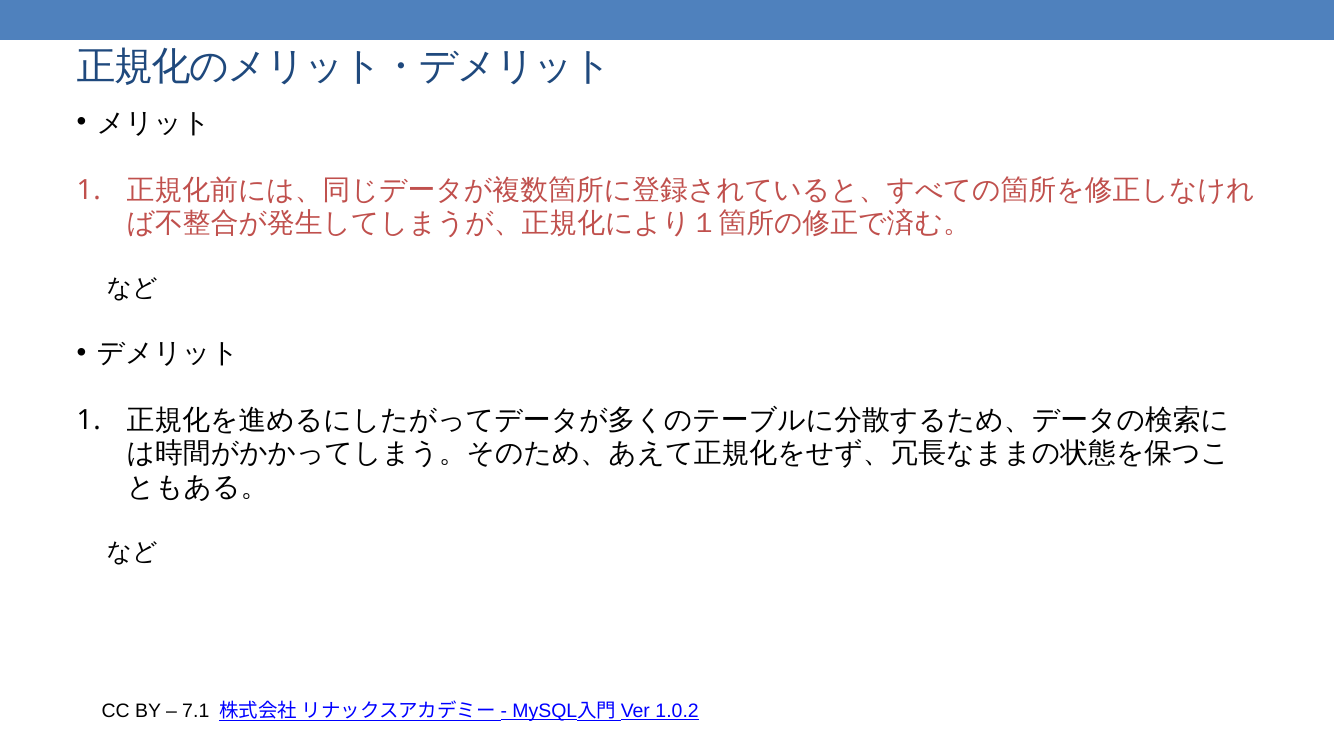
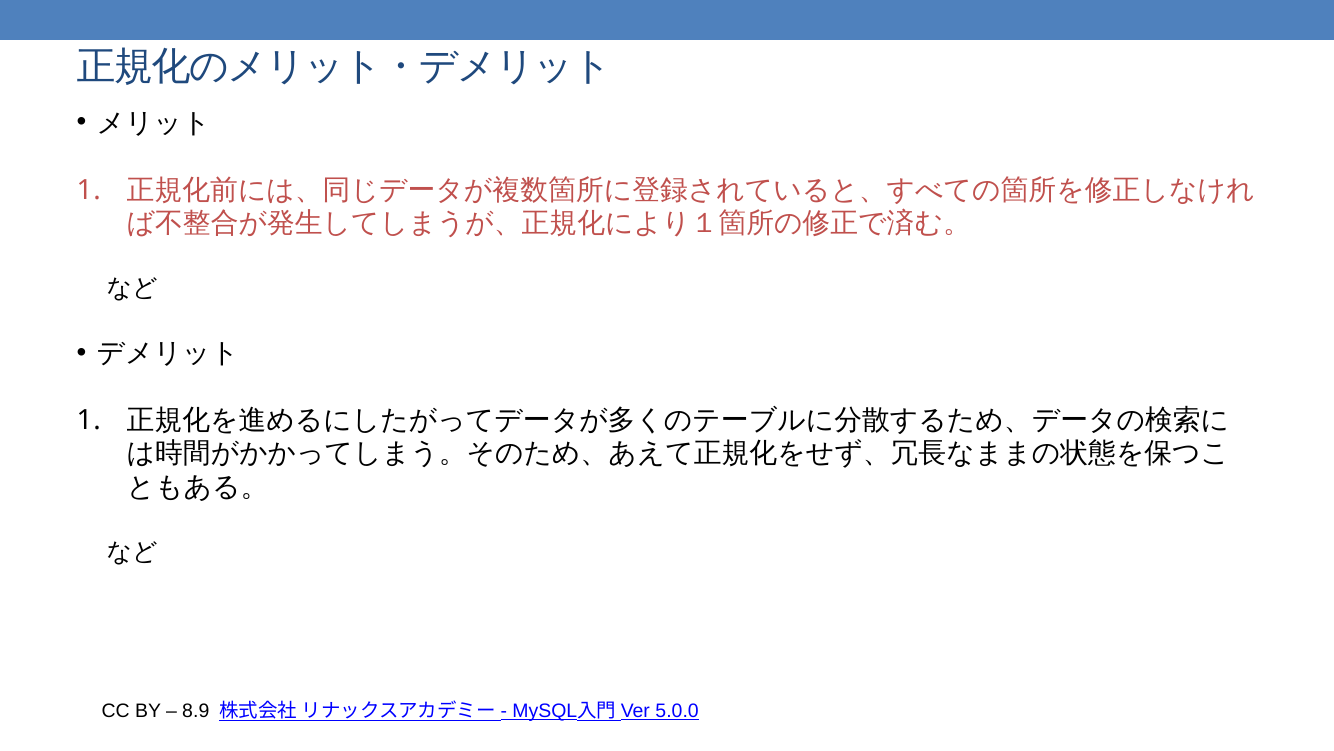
7.1: 7.1 -> 8.9 (196, 711)
1.0.2: 1.0.2 -> 5.0.0 (677, 711)
